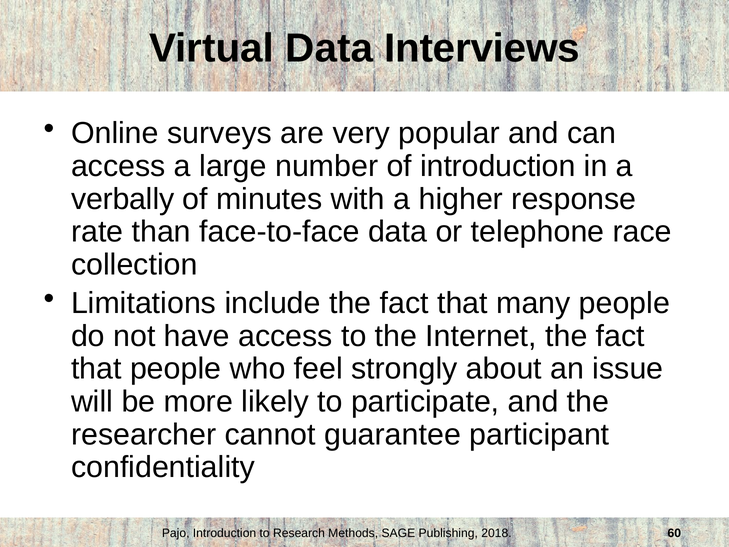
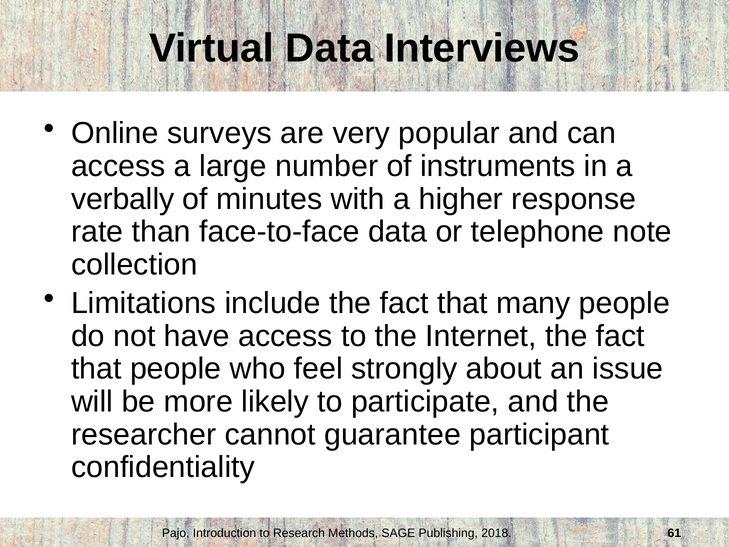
of introduction: introduction -> instruments (498, 166)
race: race -> note (642, 232)
60: 60 -> 61 (674, 533)
